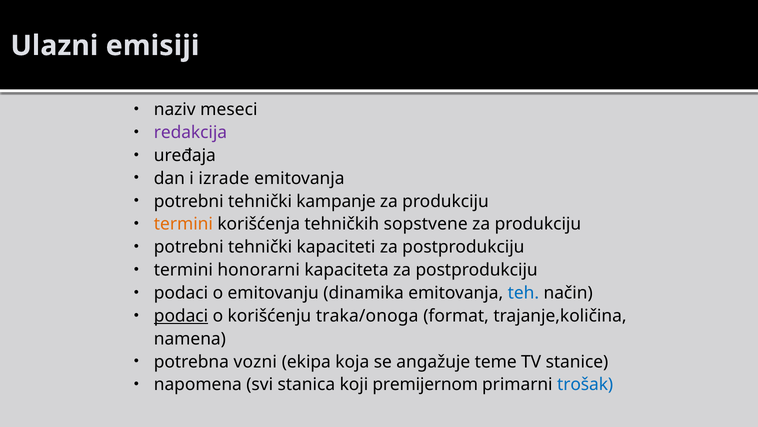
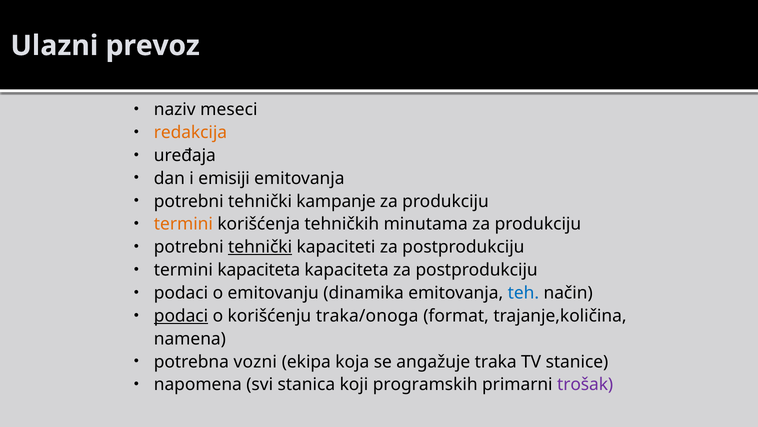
emisiji: emisiji -> prevoz (153, 46)
redakcija colour: purple -> orange (190, 132)
izrade: izrade -> emisiji (224, 178)
sopstvene: sopstvene -> minutama (426, 224)
tehnički underline: none -> present (260, 247)
termini honorarni: honorarni -> kapaciteta (259, 270)
teme: teme -> traka (496, 361)
premijernom: premijernom -> programskih (425, 384)
trošak colour: blue -> purple (585, 384)
